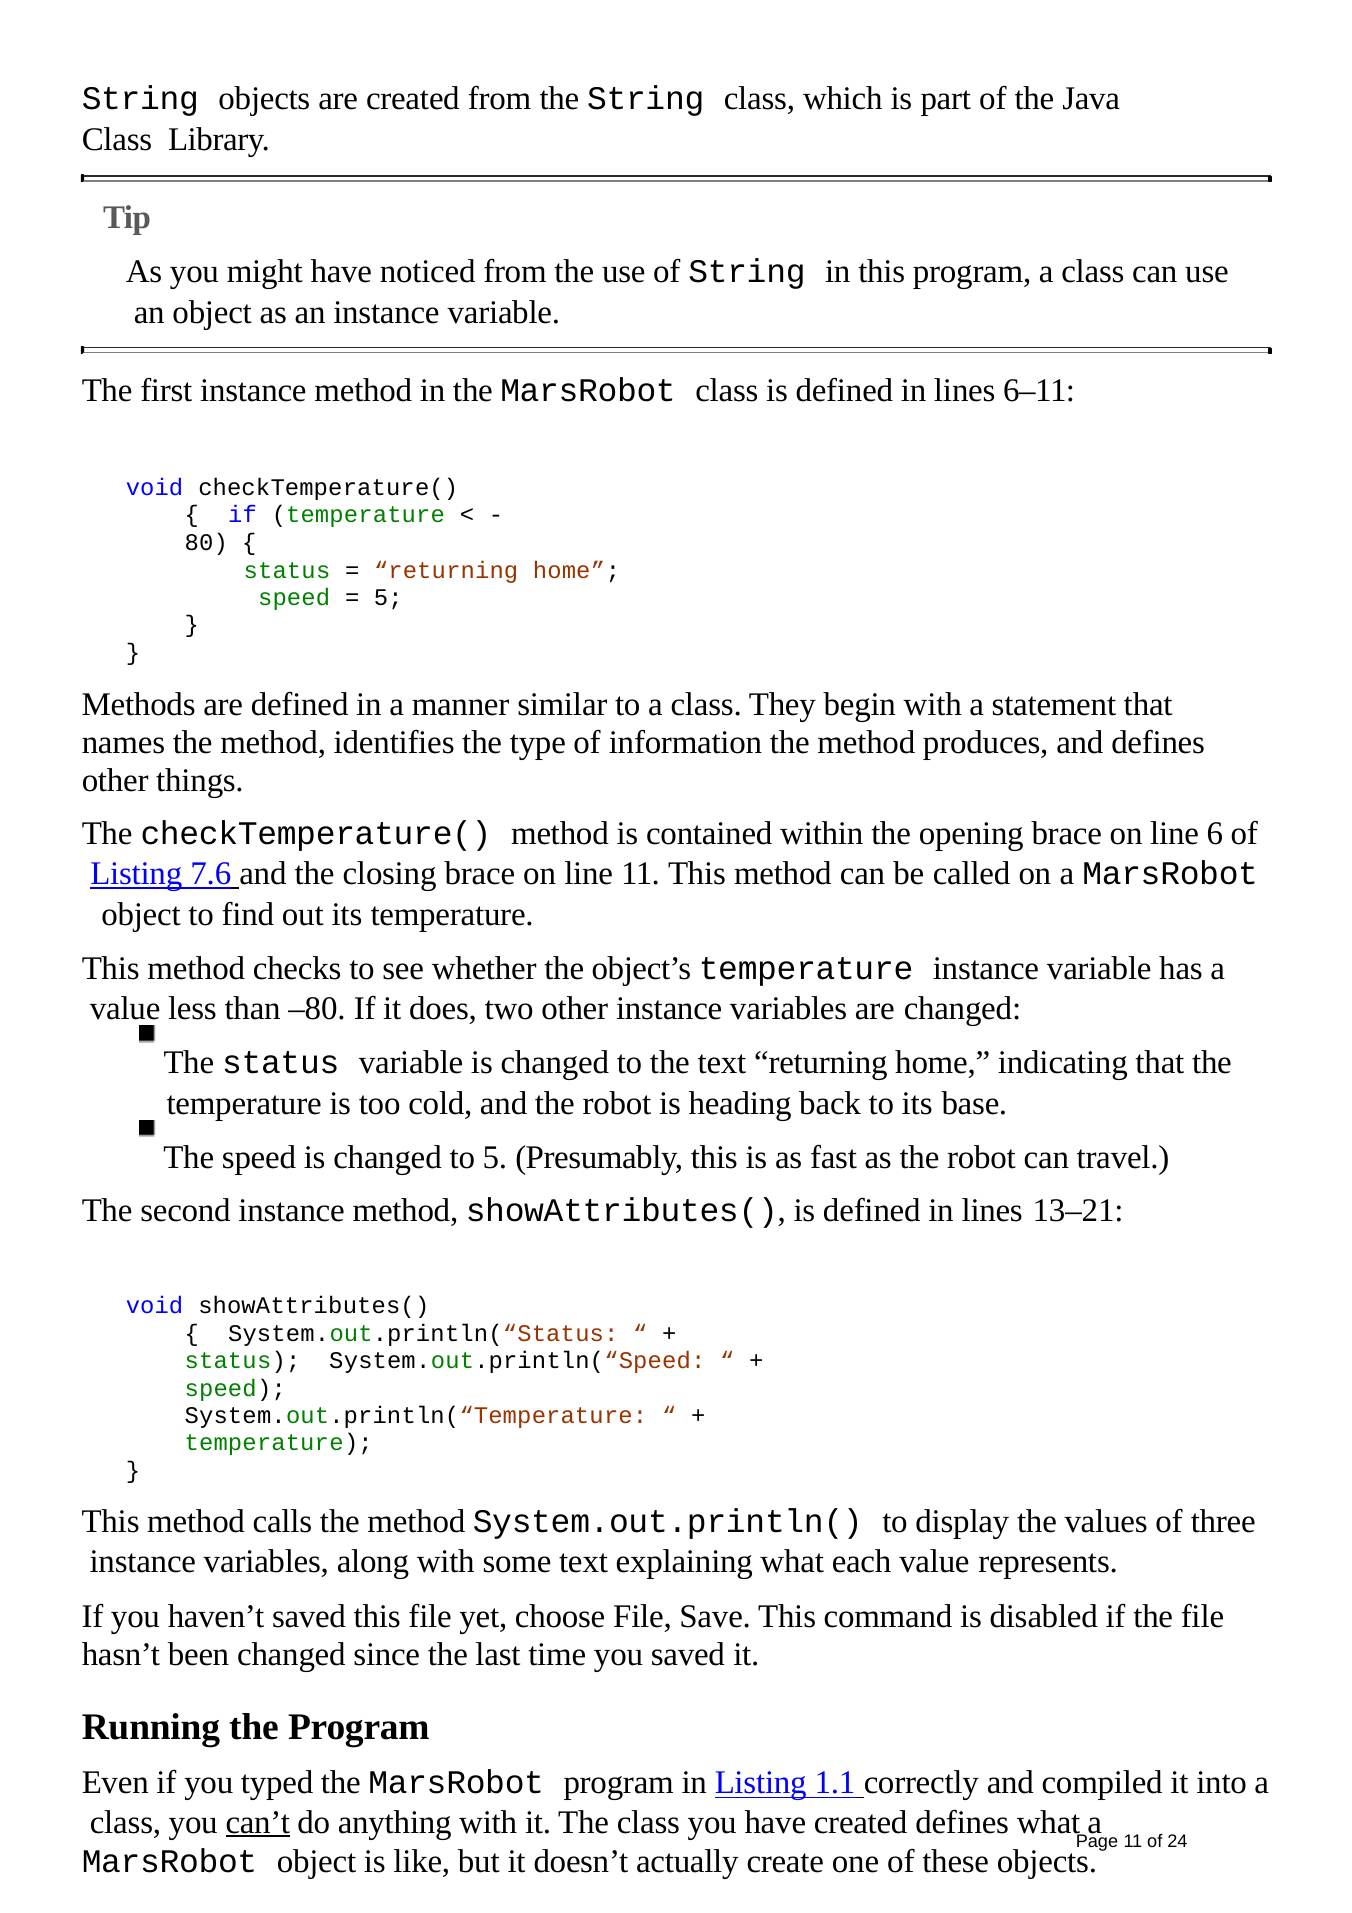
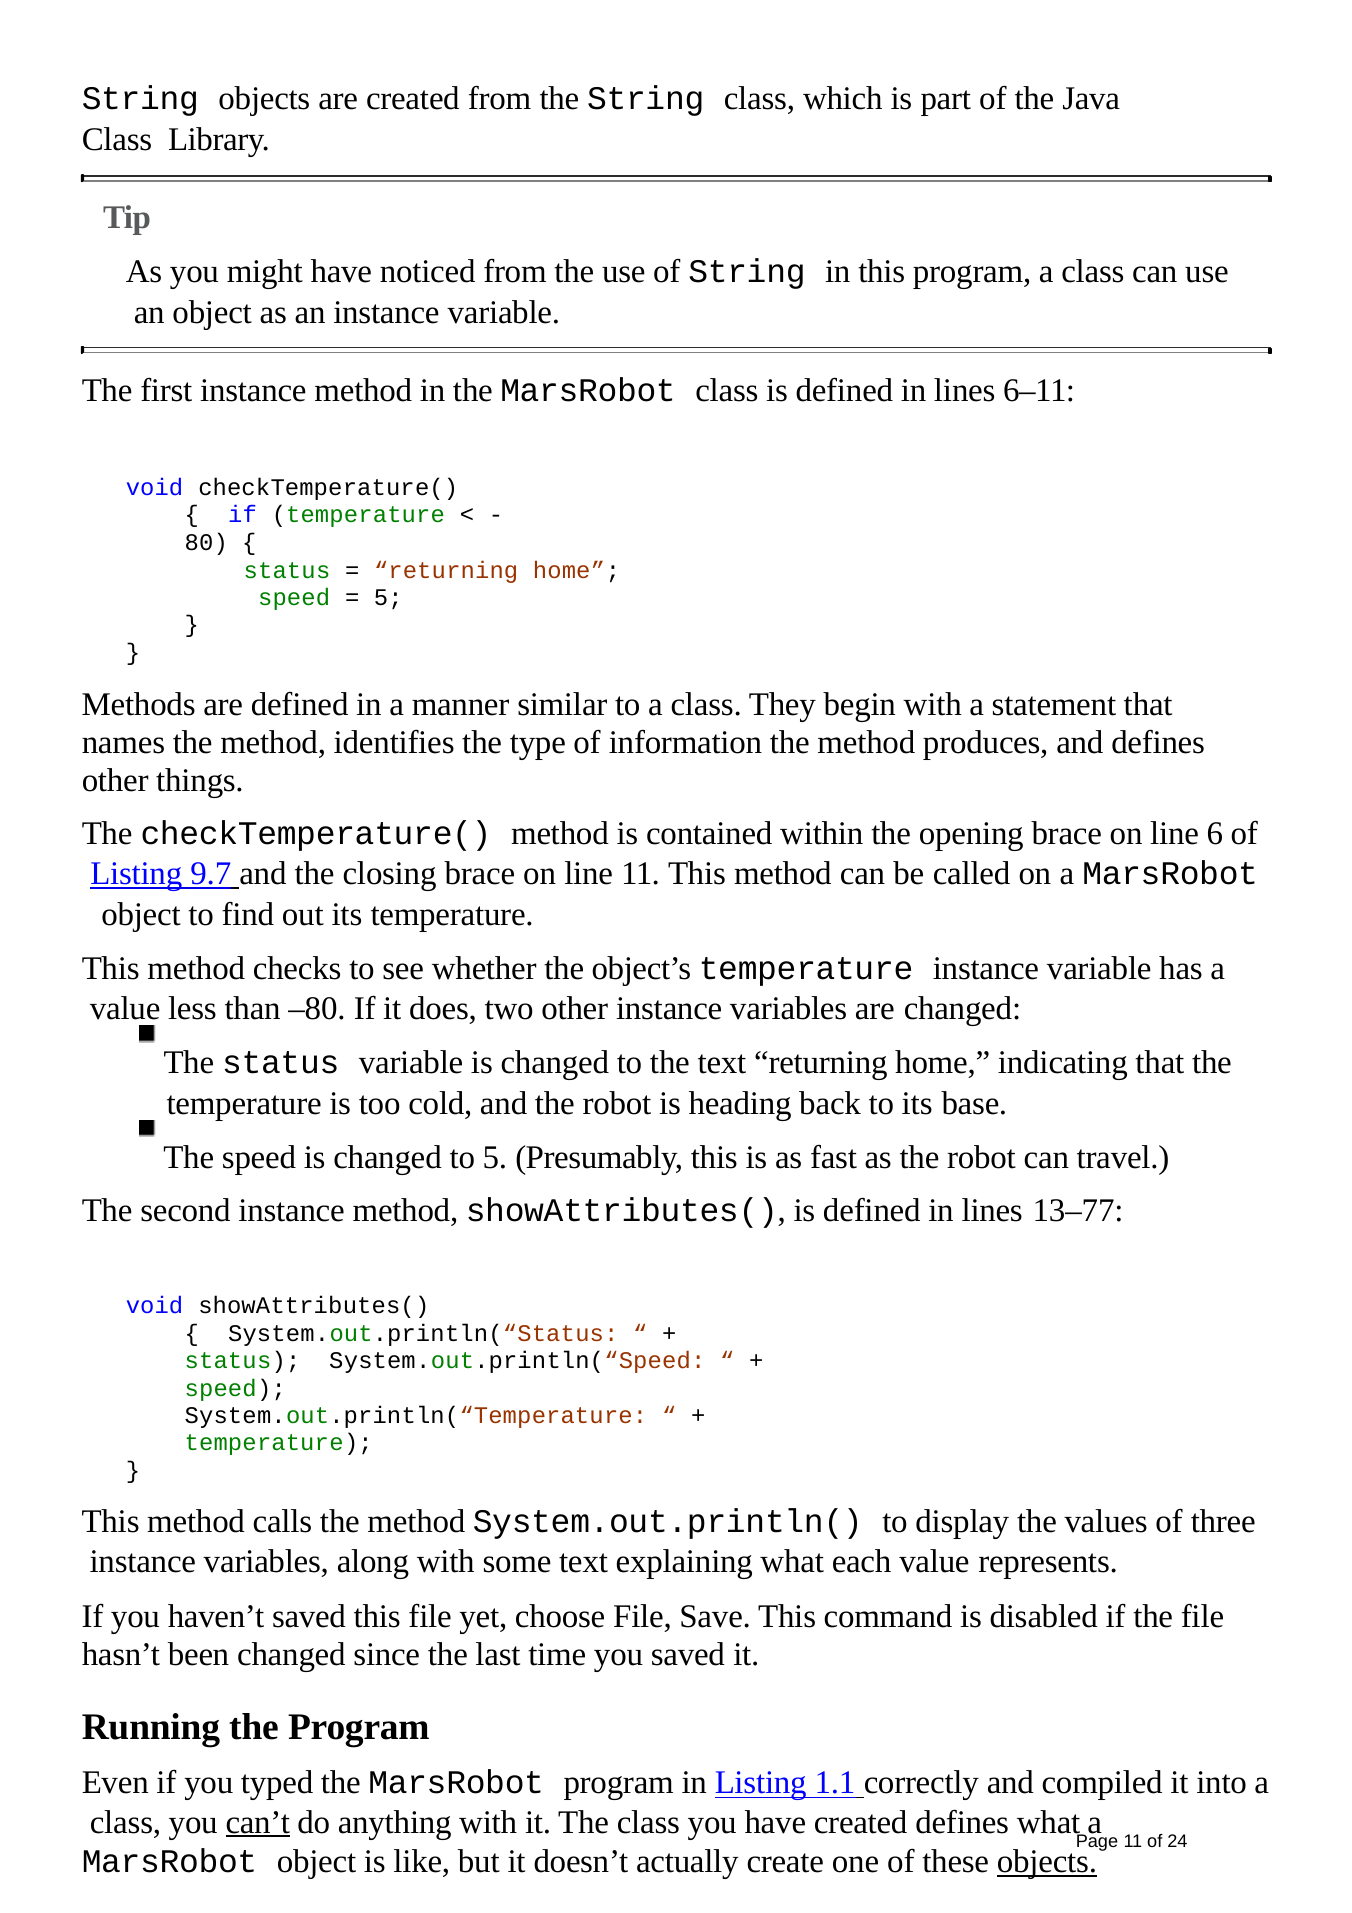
7.6: 7.6 -> 9.7 (211, 874)
13–21: 13–21 -> 13–77 (1078, 1211)
objects underline: none -> present (1047, 1862)
